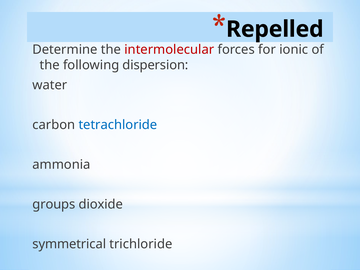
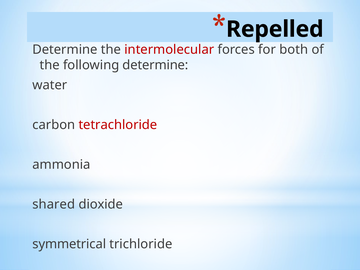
ionic: ionic -> both (294, 50)
following dispersion: dispersion -> determine (155, 65)
tetrachloride colour: blue -> red (118, 125)
groups: groups -> shared (54, 204)
